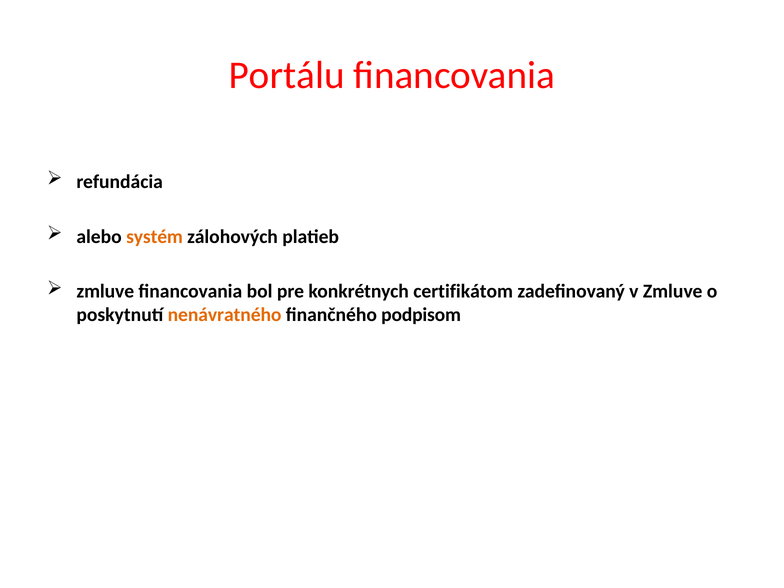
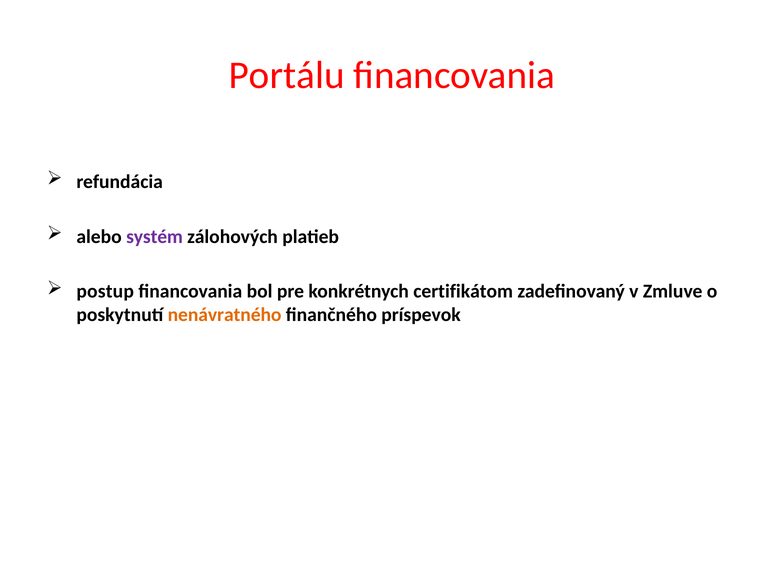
systém colour: orange -> purple (155, 237)
zmluve: zmluve -> postup (105, 291)
podpisom: podpisom -> príspevok (421, 315)
